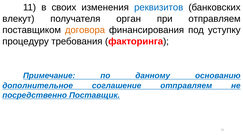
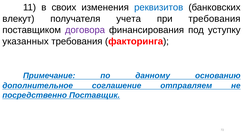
орган: орган -> учета (129, 19)
при отправляем: отправляем -> требования (214, 19)
договора colour: orange -> purple (85, 30)
процедуру: процедуру -> указанных (26, 42)
